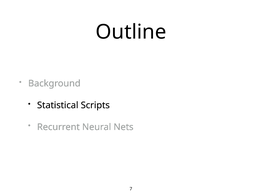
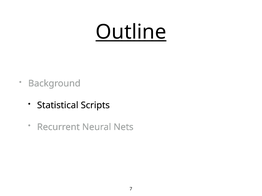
Outline underline: none -> present (131, 32)
